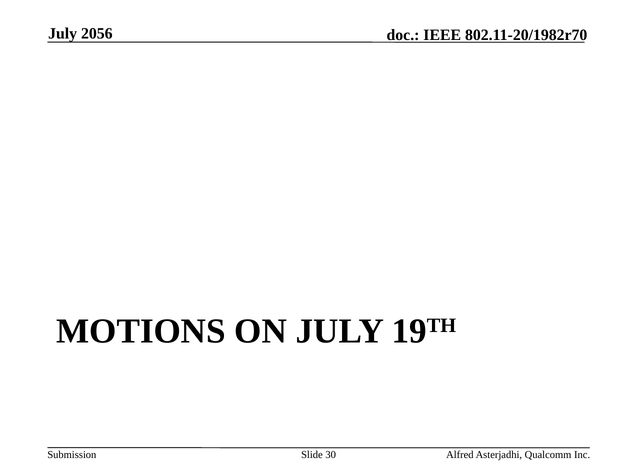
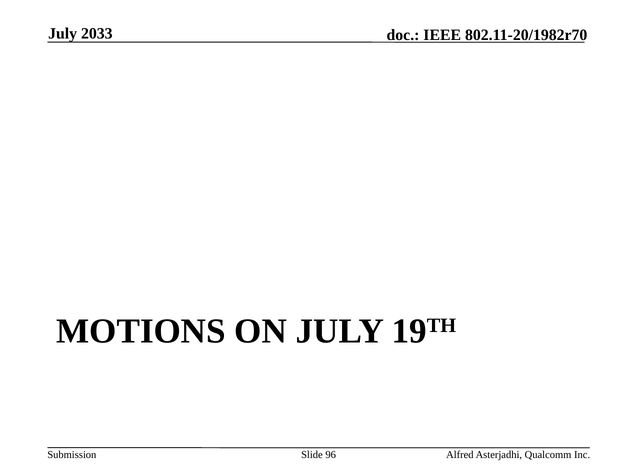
2056: 2056 -> 2033 (97, 34)
30: 30 -> 96 (331, 455)
